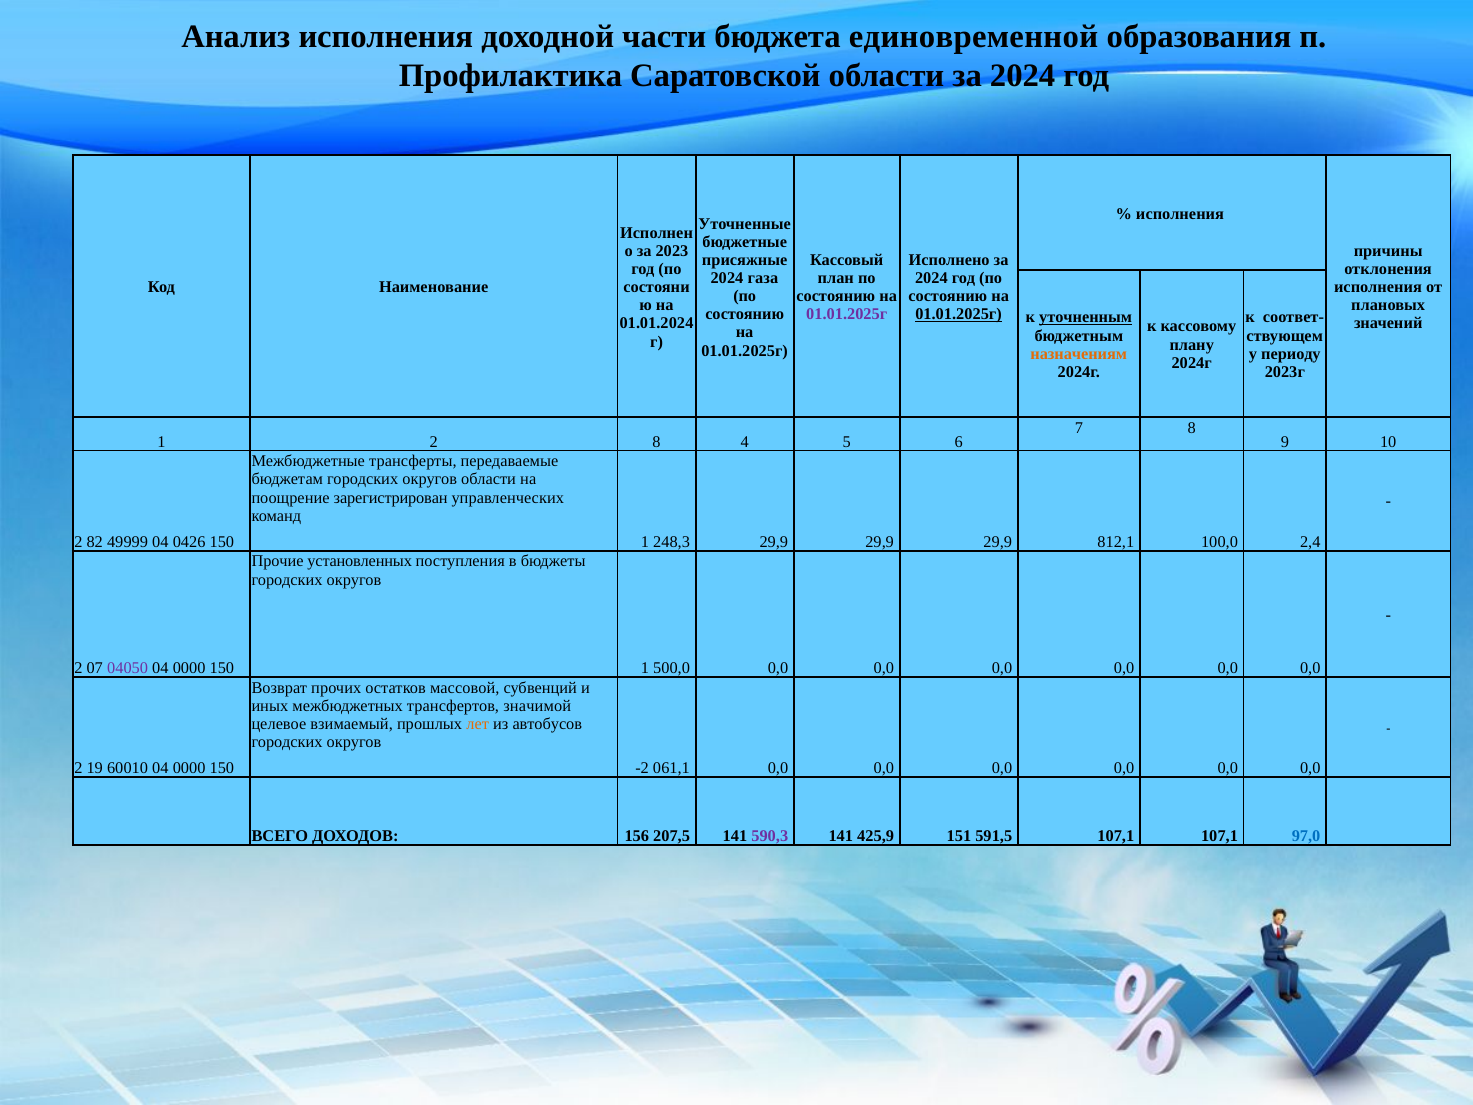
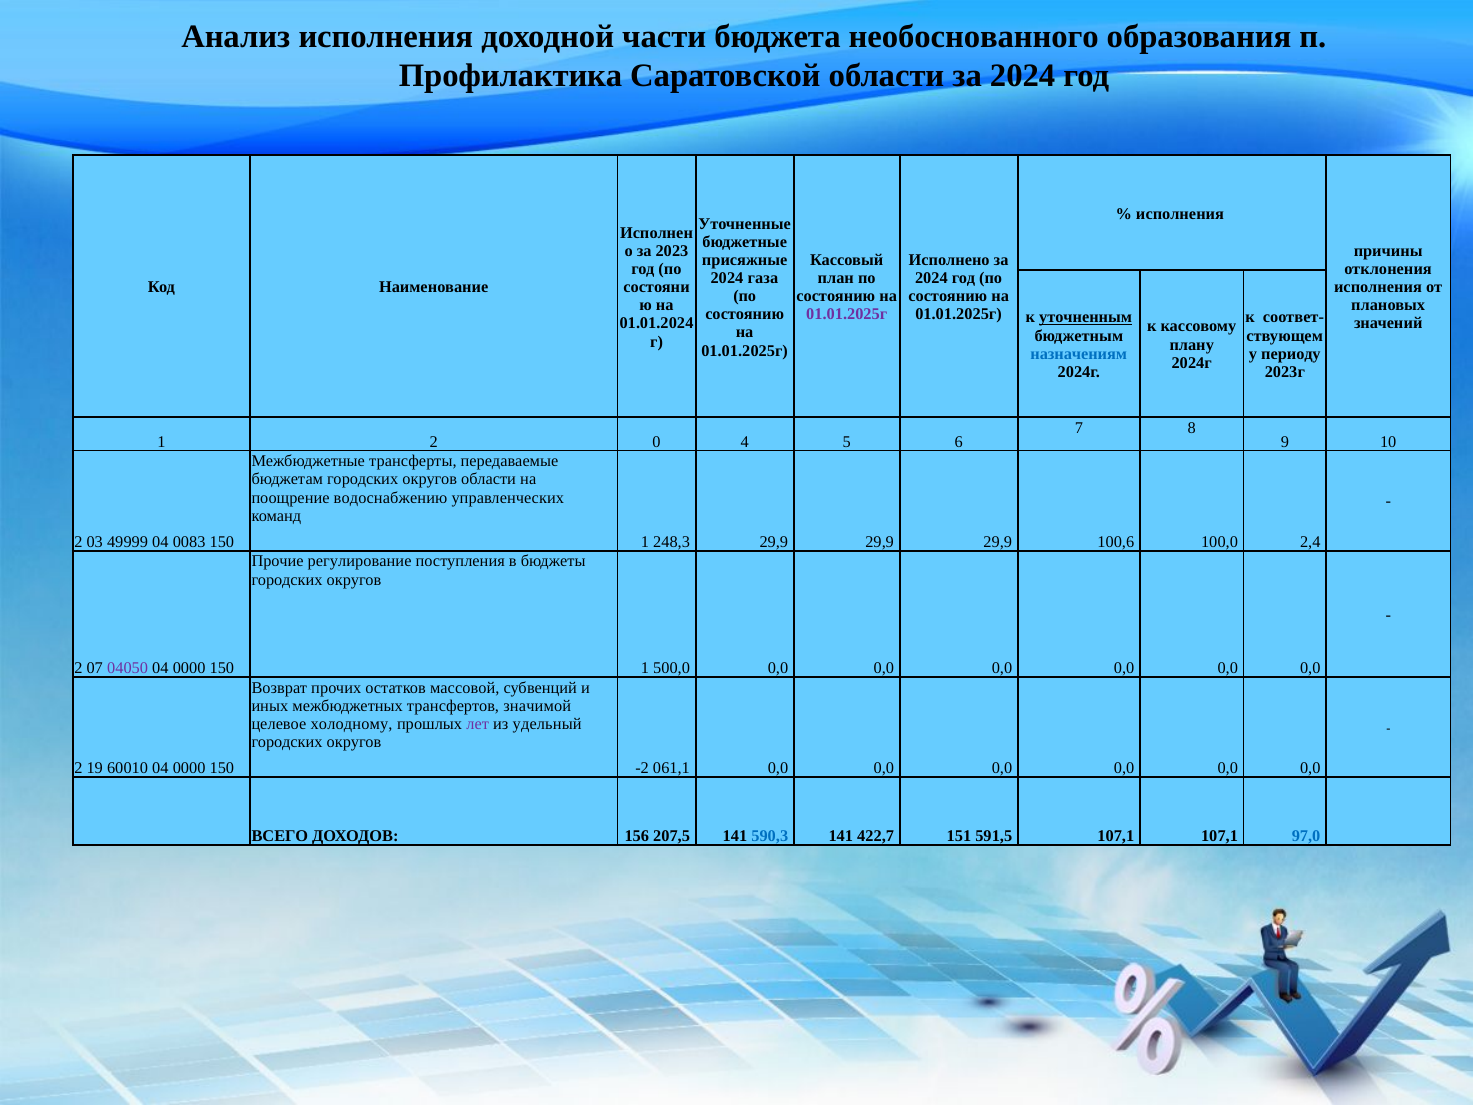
единовременной: единовременной -> необоснованного (974, 36)
01.01.2025г underline: present -> none (959, 314)
назначениям colour: orange -> blue (1079, 354)
2 8: 8 -> 0 (657, 442)
зарегистрирован: зарегистрирован -> водоснабжению (391, 498)
82: 82 -> 03 (95, 542)
0426: 0426 -> 0083 (189, 542)
812,1: 812,1 -> 100,6 (1116, 542)
установленных: установленных -> регулирование (360, 561)
взимаемый: взимаемый -> холодному (352, 724)
лет colour: orange -> purple (478, 724)
автобусов: автобусов -> удельный (547, 724)
590,3 colour: purple -> blue (770, 836)
425,9: 425,9 -> 422,7 (876, 836)
